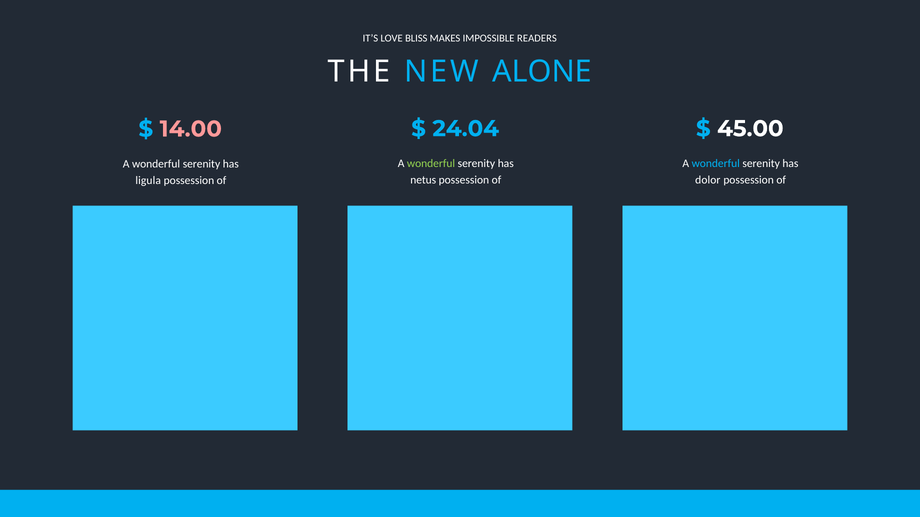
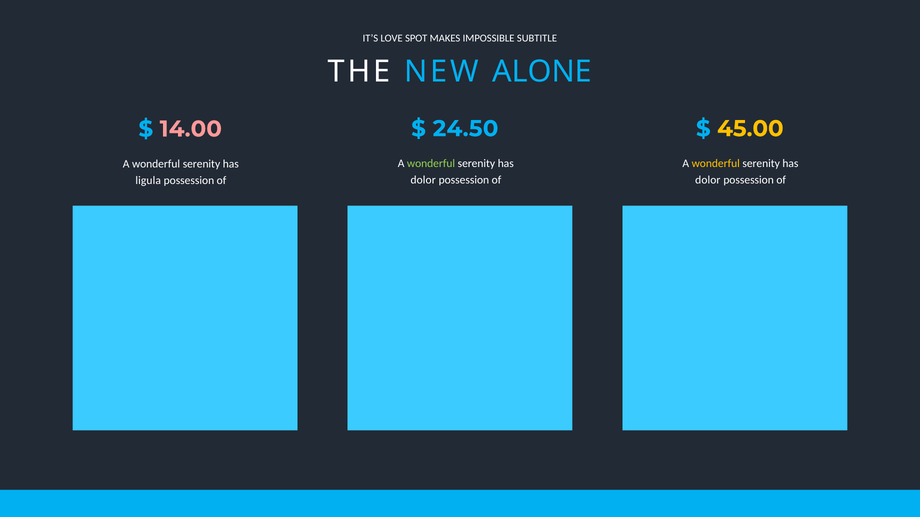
BLISS: BLISS -> SPOT (416, 38)
READERS: READERS -> SUBTITLE (537, 38)
24.04: 24.04 -> 24.50 (466, 129)
45.00 colour: white -> yellow (750, 129)
wonderful colour: light blue -> yellow (716, 164)
netus: netus -> dolor (423, 180)
